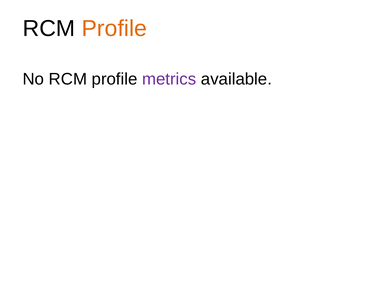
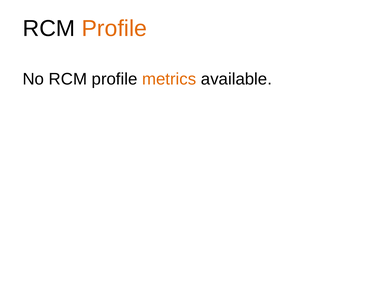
metrics colour: purple -> orange (169, 79)
